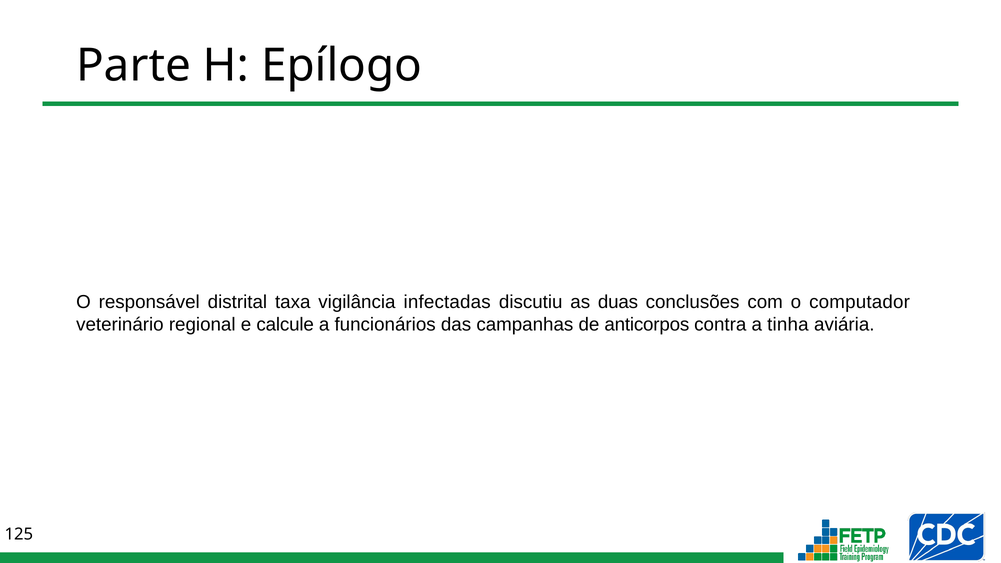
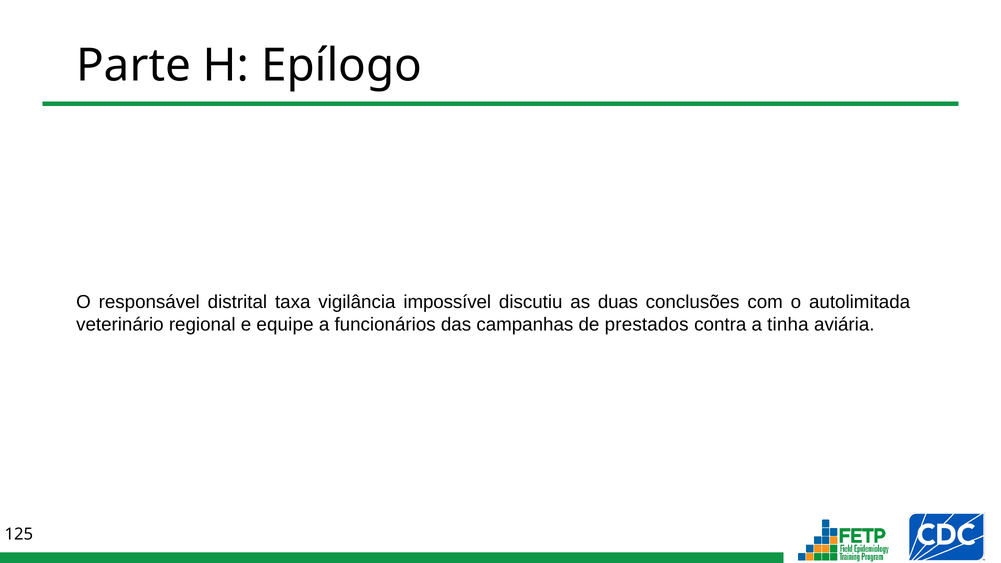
infectadas: infectadas -> impossível (447, 302)
computador: computador -> autolimitada (860, 302)
calcule: calcule -> equipe (285, 324)
anticorpos: anticorpos -> prestados (647, 324)
